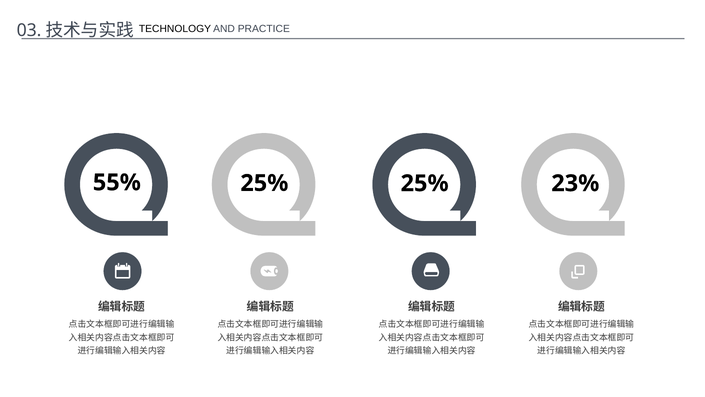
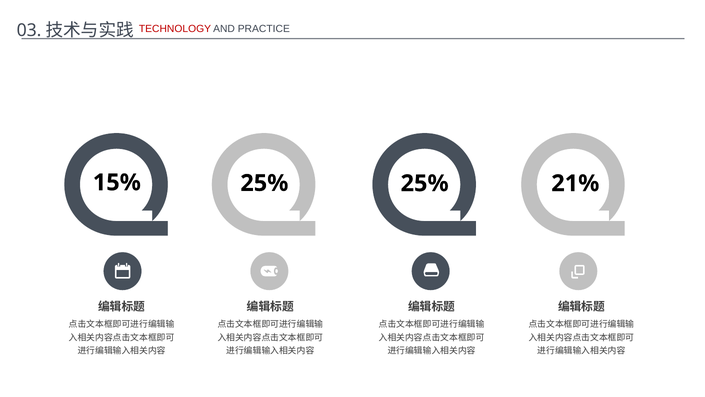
TECHNOLOGY colour: black -> red (175, 29)
55%: 55% -> 15% (117, 182)
23%: 23% -> 21% (575, 183)
